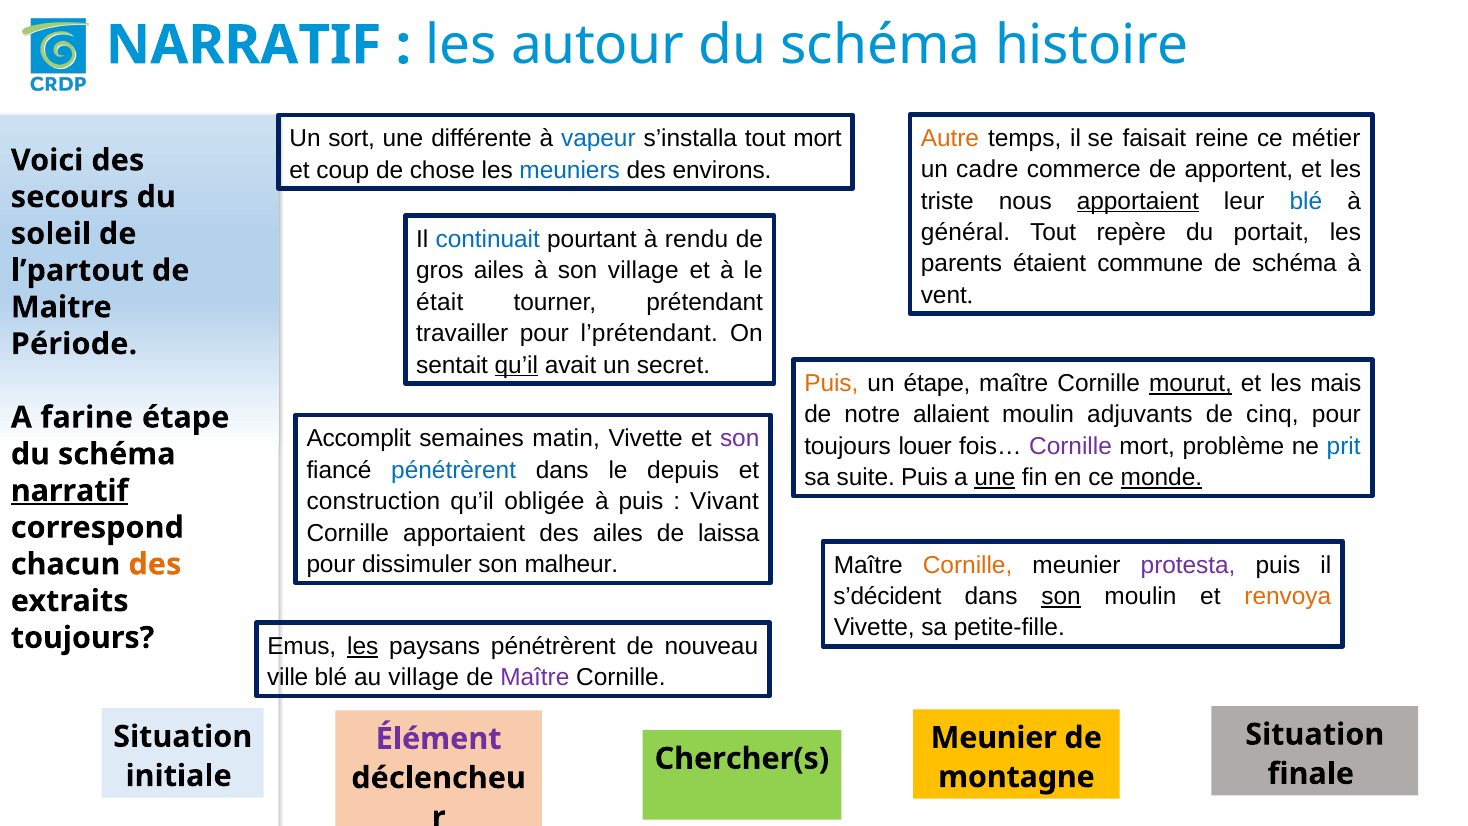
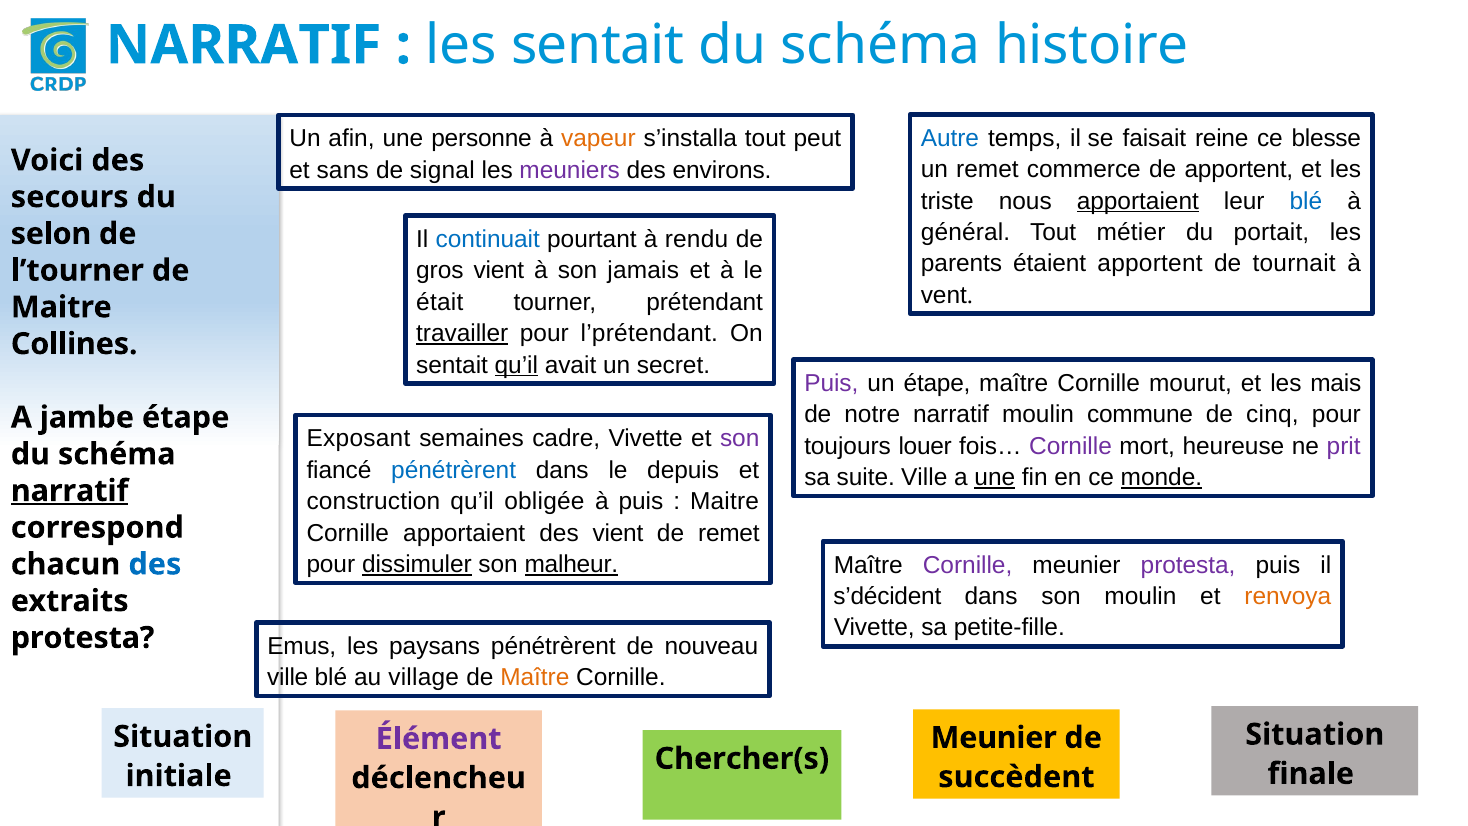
les autour: autour -> sentait (598, 45)
Autre colour: orange -> blue (950, 138)
métier: métier -> blesse (1326, 138)
sort: sort -> afin (352, 139)
différente: différente -> personne (482, 139)
vapeur colour: blue -> orange (598, 139)
tout mort: mort -> peut (817, 139)
un cadre: cadre -> remet (987, 170)
coup: coup -> sans (343, 170)
chose: chose -> signal (442, 170)
meuniers colour: blue -> purple (570, 170)
repère: repère -> métier (1131, 232)
soleil: soleil -> selon (51, 234)
étaient commune: commune -> apportent (1150, 264)
de schéma: schéma -> tournait (1294, 264)
gros ailes: ailes -> vient (499, 271)
son village: village -> jamais (643, 271)
l’partout: l’partout -> l’tourner (77, 270)
travailler underline: none -> present (462, 334)
Période: Période -> Collines (74, 344)
Puis colour: orange -> purple (831, 383)
mourut underline: present -> none (1190, 383)
notre allaient: allaient -> narratif (951, 415)
adjuvants: adjuvants -> commune (1140, 415)
farine: farine -> jambe (87, 417)
Accomplit: Accomplit -> Exposant (359, 439)
matin: matin -> cadre (566, 439)
problème: problème -> heureuse (1233, 446)
prit colour: blue -> purple (1344, 446)
suite Puis: Puis -> Ville (924, 477)
Vivant: Vivant -> Maitre (724, 502)
des ailes: ailes -> vient (618, 533)
de laissa: laissa -> remet (729, 533)
dissimuler underline: none -> present (417, 564)
malheur underline: none -> present (571, 564)
Cornille colour: orange -> purple (968, 565)
des colour: orange -> blue (155, 564)
son underline: present -> none (1061, 596)
toujours: toujours -> protesta (83, 638)
les underline: present -> none (363, 646)
Maître colour: purple -> orange (535, 678)
montagne: montagne -> succèdent (1016, 777)
